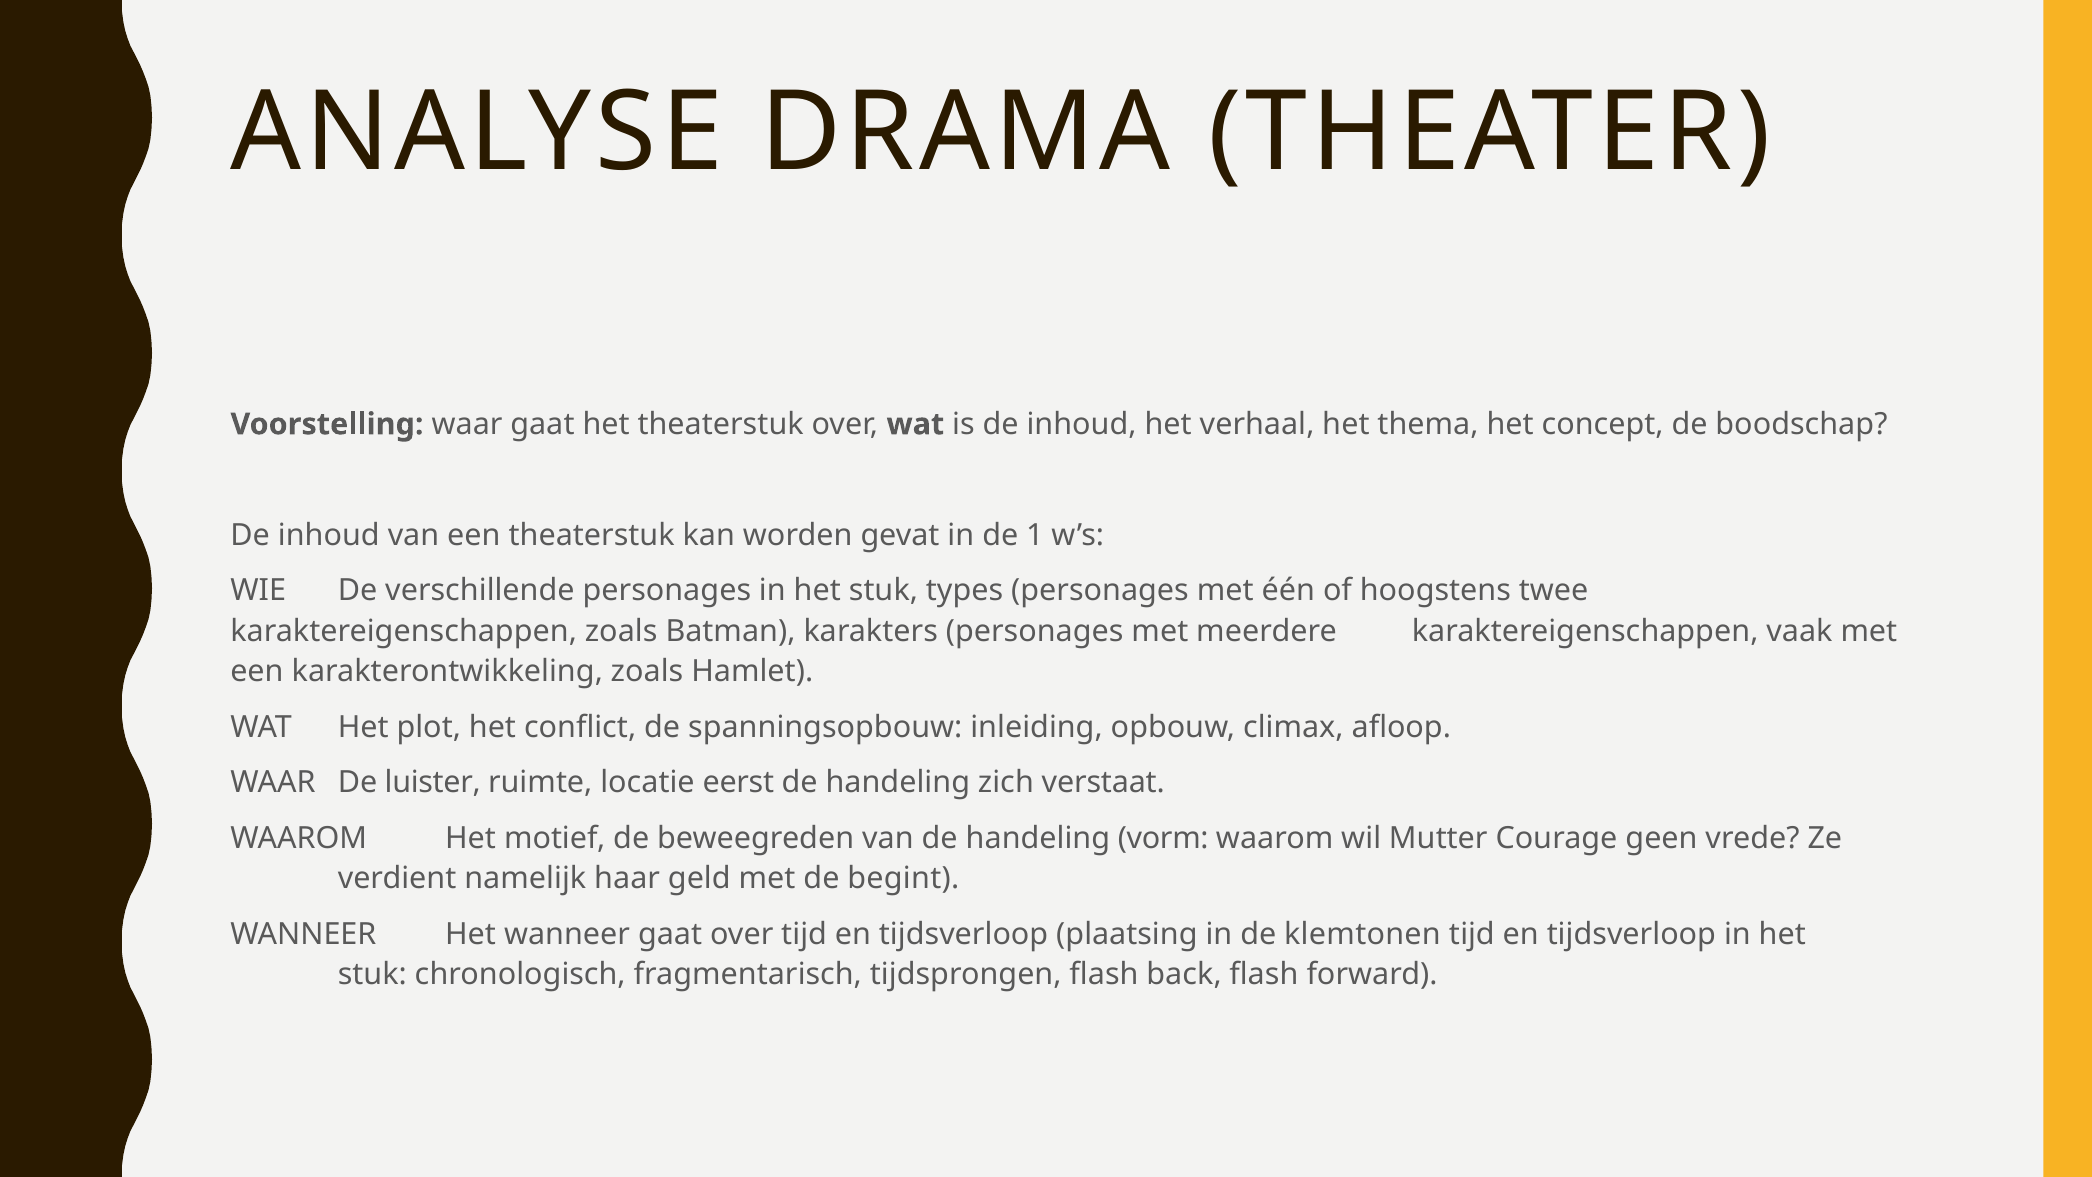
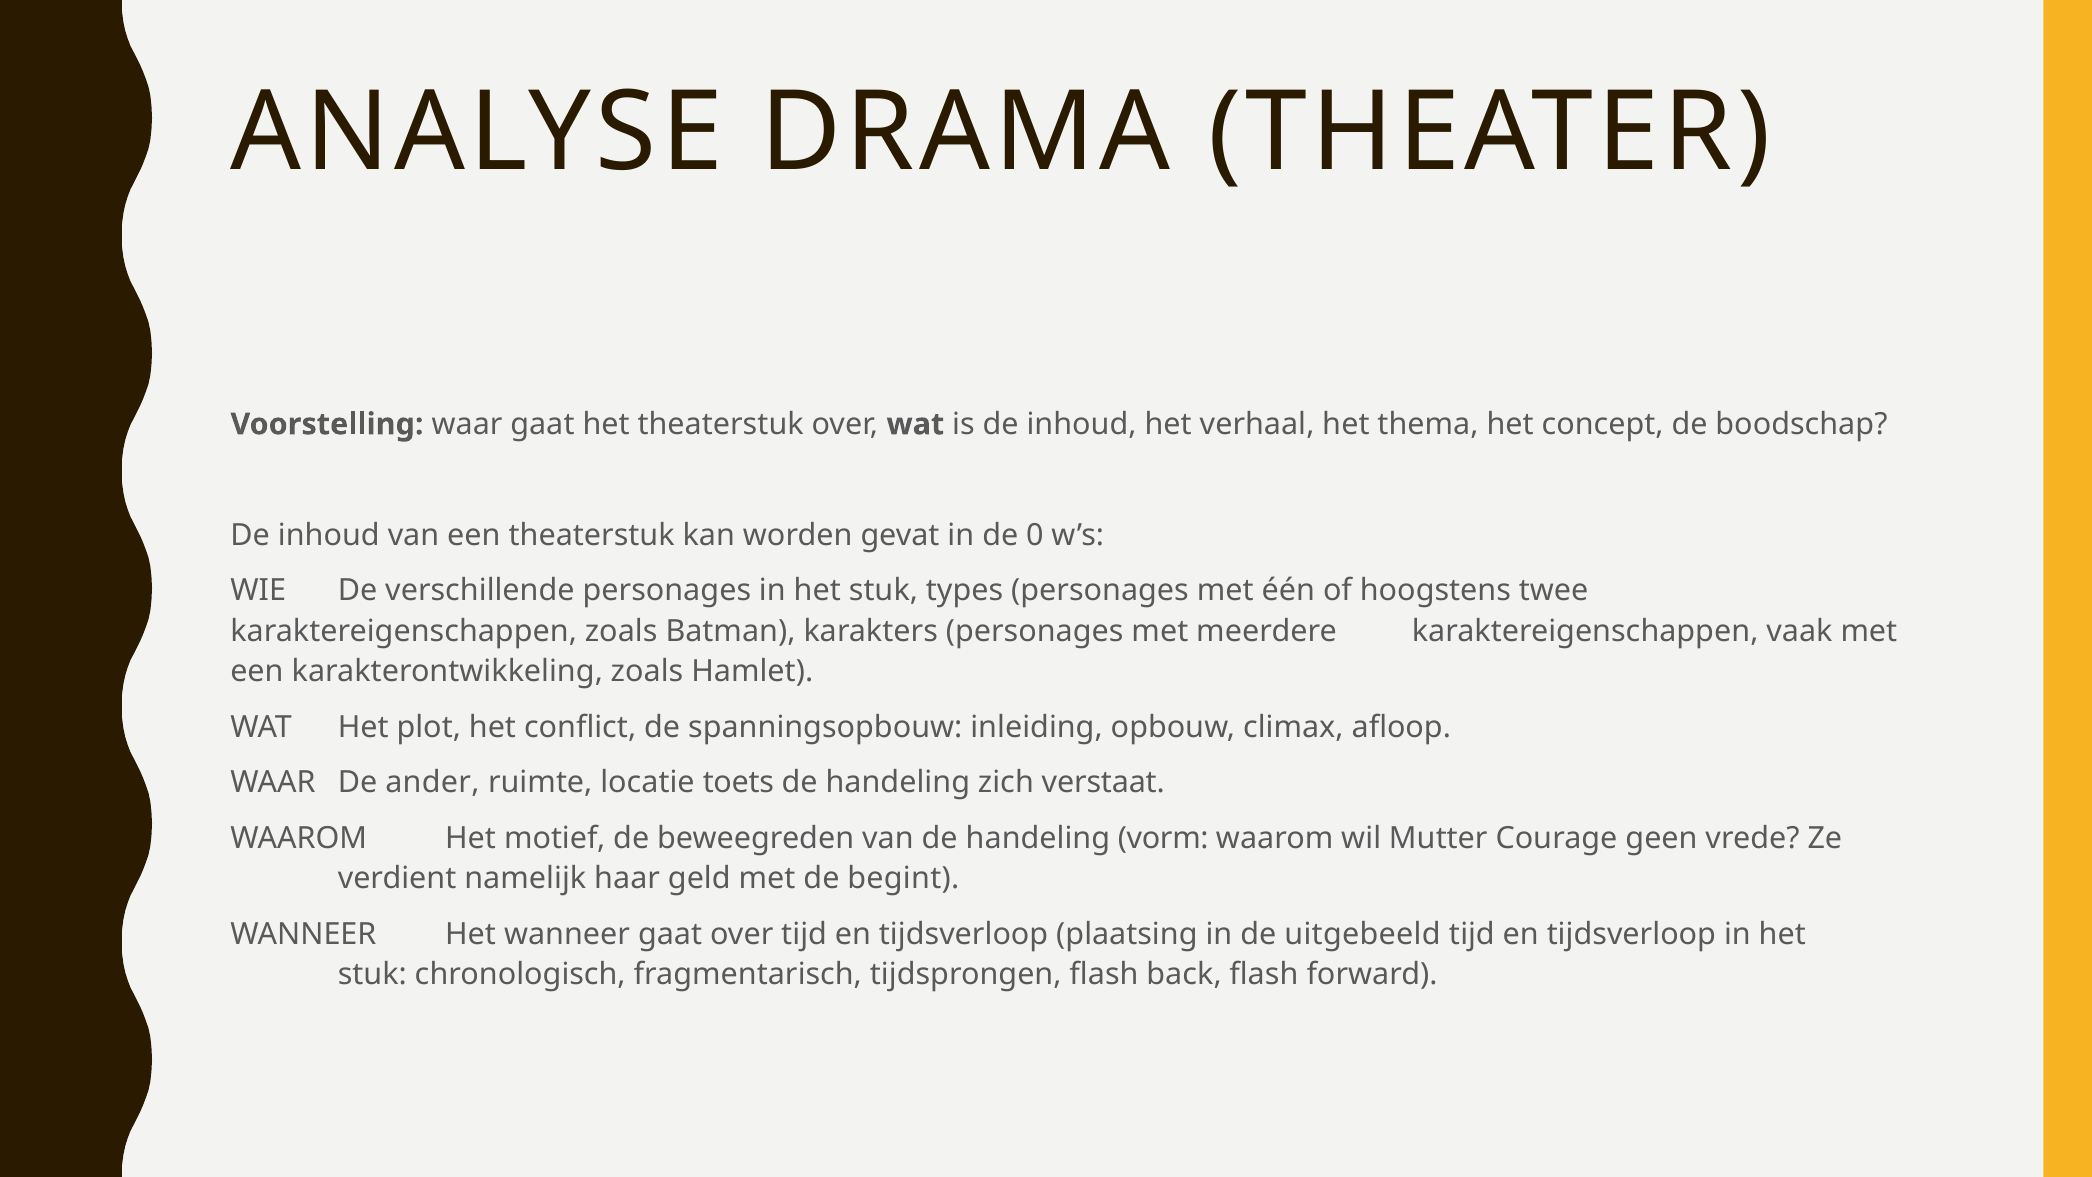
1: 1 -> 0 (1035, 535)
luister: luister -> ander (432, 782)
eerst: eerst -> toets (738, 782)
klemtonen: klemtonen -> uitgebeeld (1362, 934)
